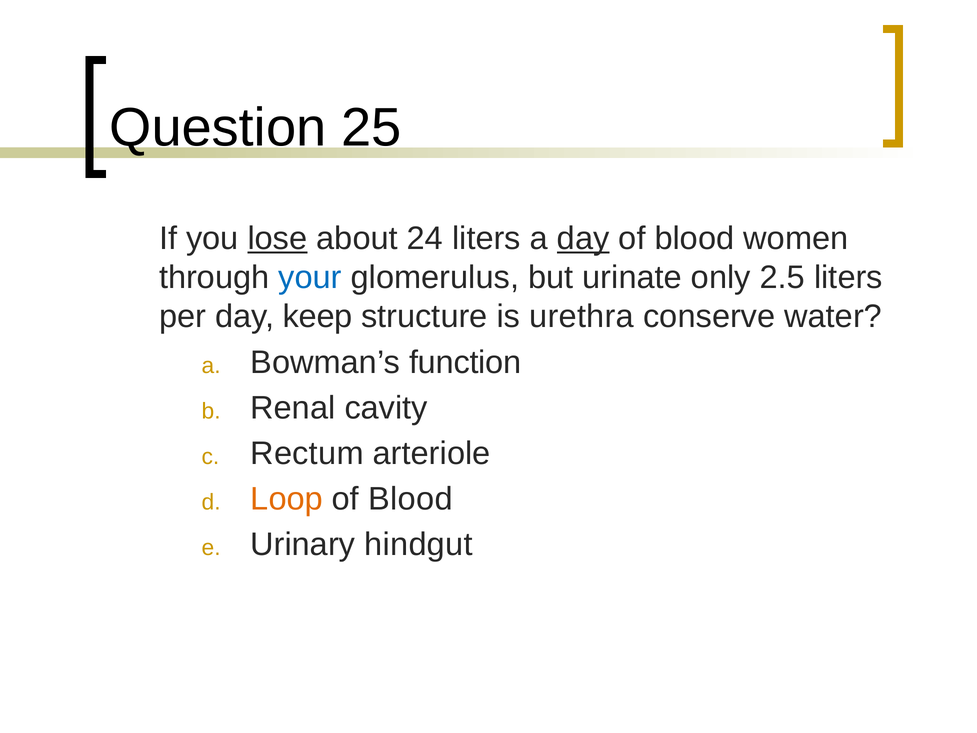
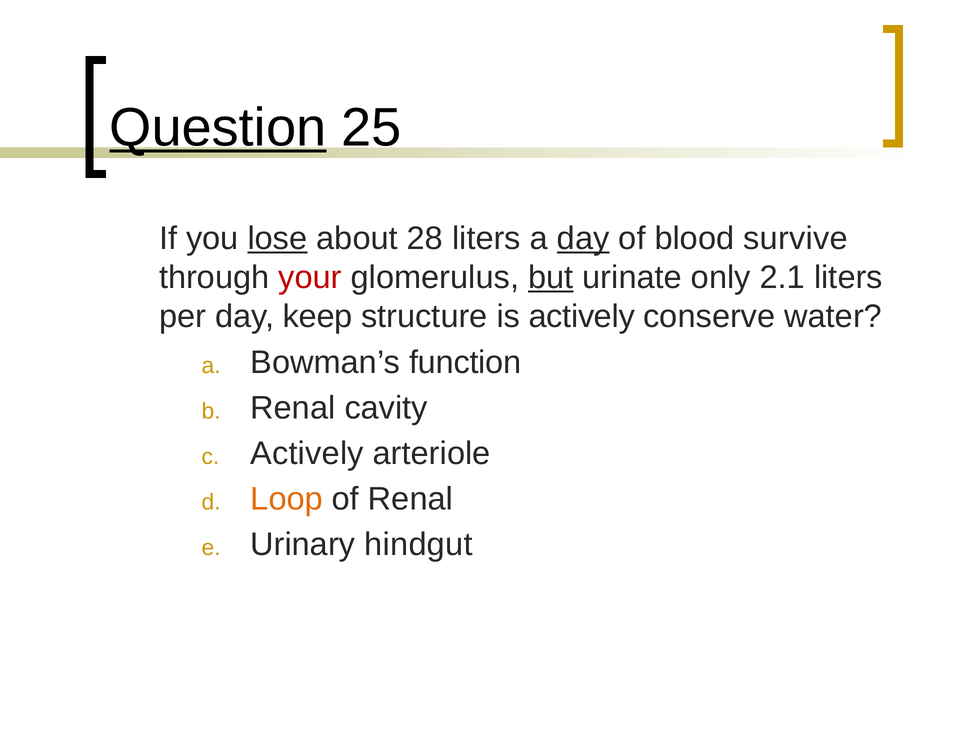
Question underline: none -> present (218, 128)
24: 24 -> 28 (425, 238)
women: women -> survive (796, 238)
your colour: blue -> red (310, 277)
but underline: none -> present (551, 277)
2.5: 2.5 -> 2.1 (782, 277)
is urethra: urethra -> actively (582, 317)
Rectum: Rectum -> Actively (307, 453)
Blood: Blood -> Renal (411, 499)
